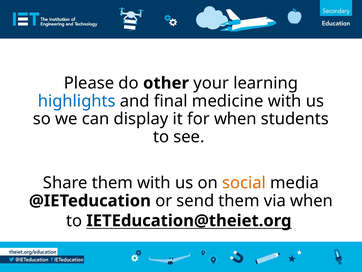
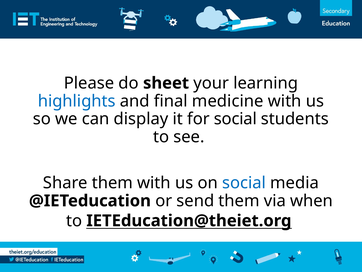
other: other -> sheet (166, 83)
for when: when -> social (235, 119)
social colour: orange -> blue (244, 183)
